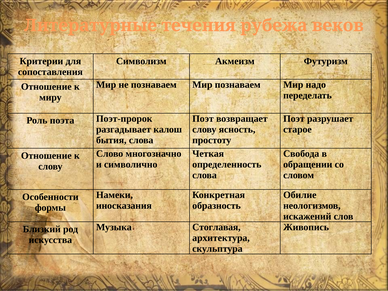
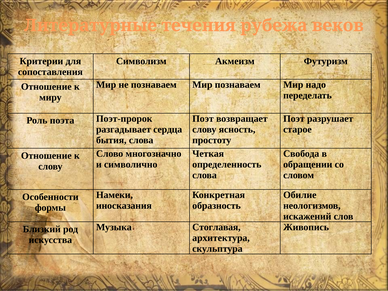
калош: калош -> сердца (168, 129)
